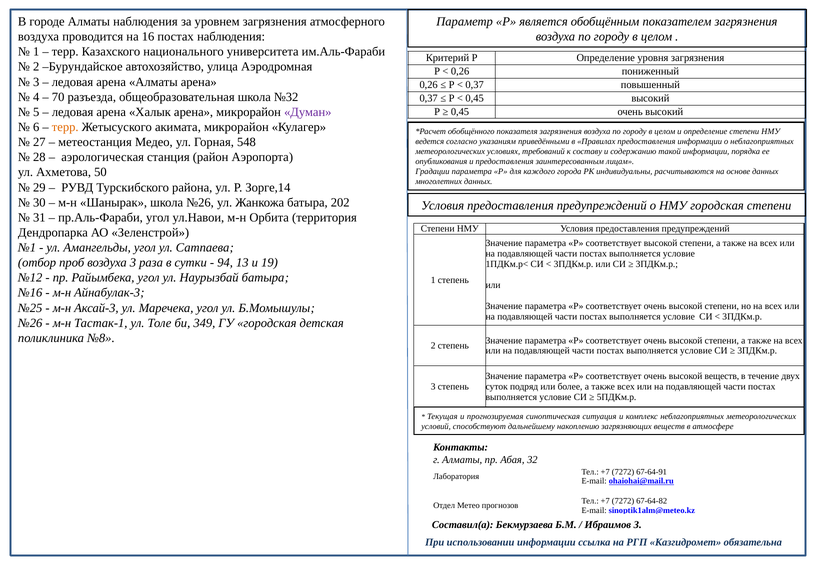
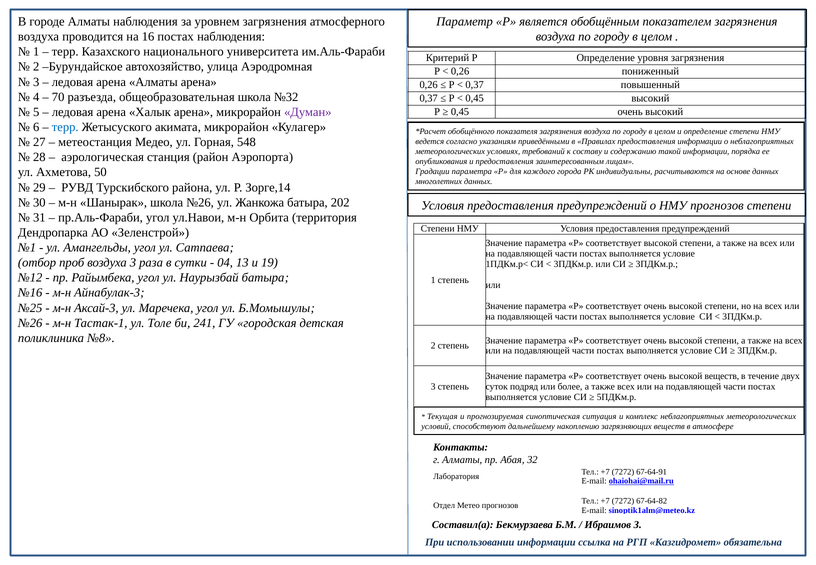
терр colour: orange -> blue (65, 127)
НМУ городская: городская -> прогнозов (717, 206)
94: 94 -> 04 (225, 263)
349: 349 -> 241 (204, 323)
